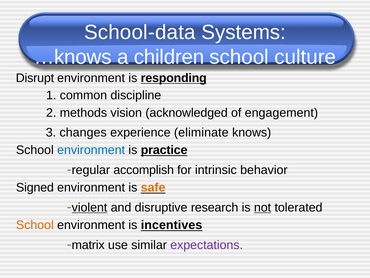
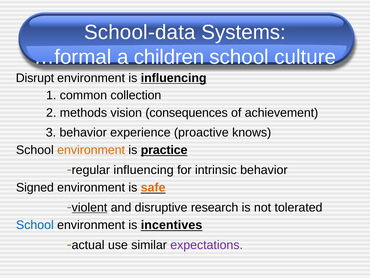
…knows: …knows -> …formal (73, 57)
is responding: responding -> influencing (174, 78)
discipline: discipline -> collection (136, 95)
acknowledged: acknowledged -> consequences (187, 112)
engagement: engagement -> achievement (281, 112)
3 changes: changes -> behavior (83, 132)
eliminate: eliminate -> proactive (201, 132)
environment colour: blue -> orange (91, 150)
regular accomplish: accomplish -> influencing (144, 170)
not underline: present -> none (263, 207)
School colour: orange -> blue (35, 225)
matrix: matrix -> actual (88, 244)
